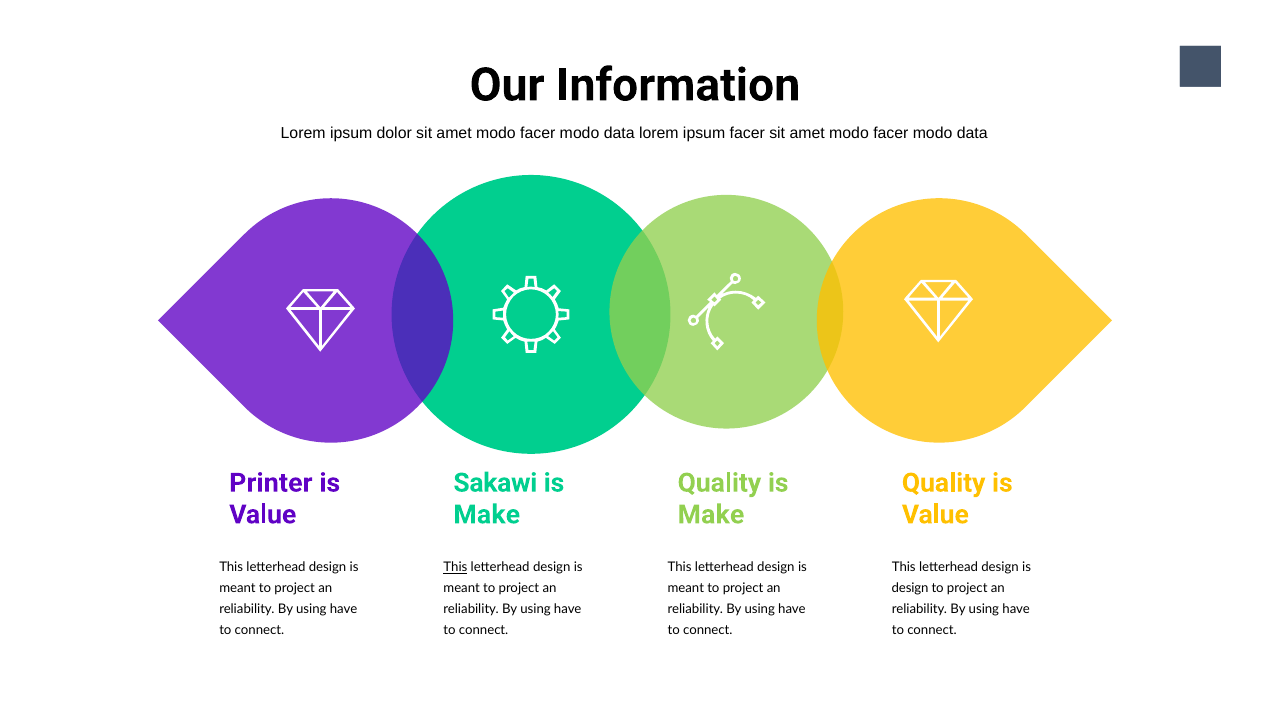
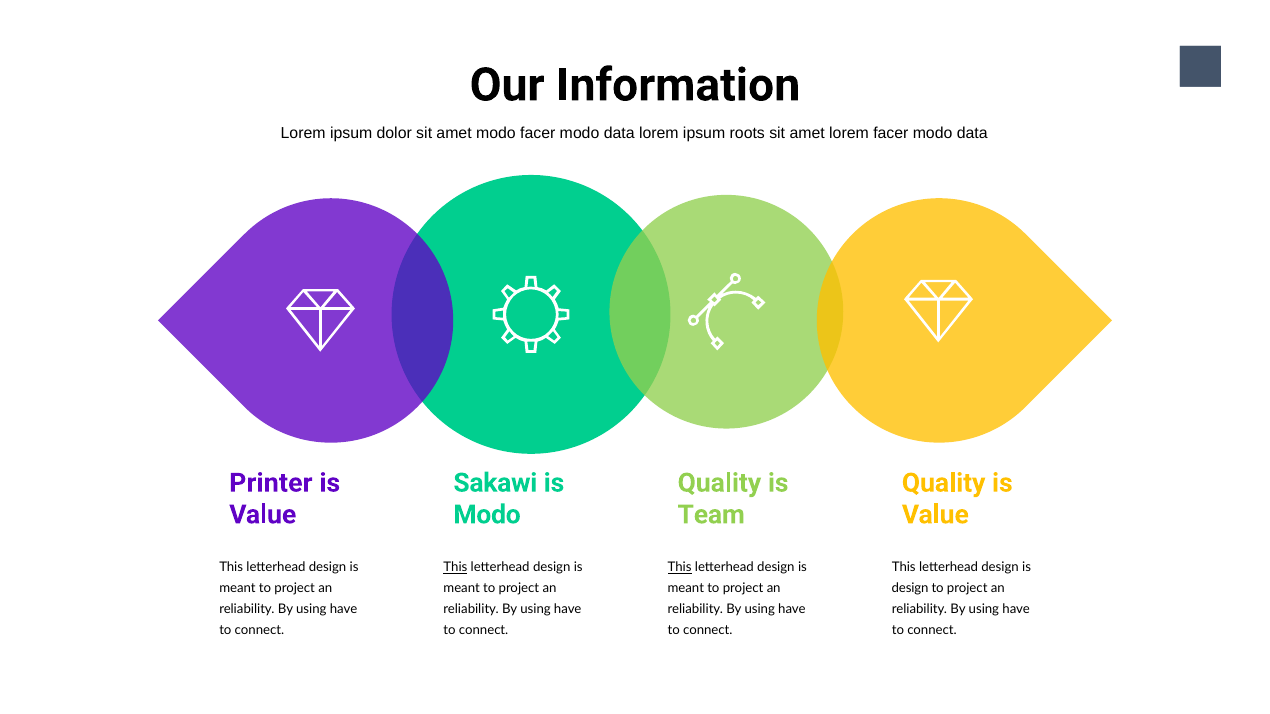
ipsum facer: facer -> roots (747, 134)
modo: modo -> lorem (849, 134)
Make: Make -> Modo (487, 515)
Make: Make -> Team (711, 515)
This underline: none -> present (680, 568)
